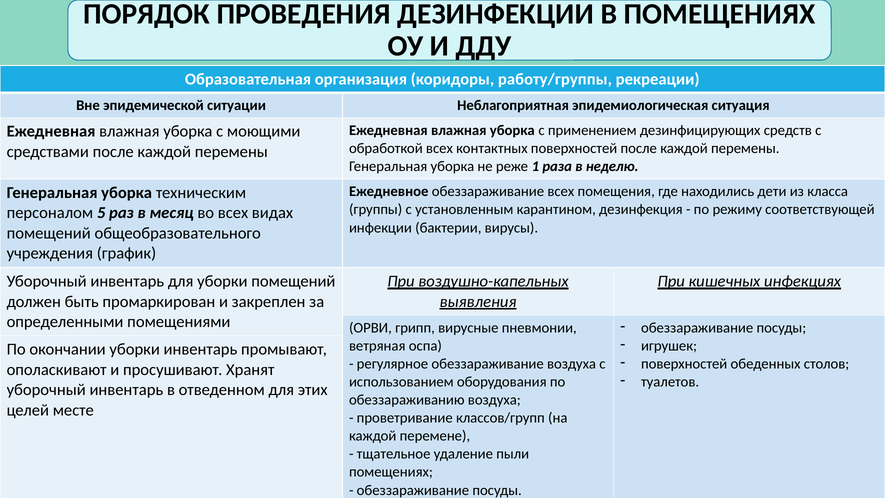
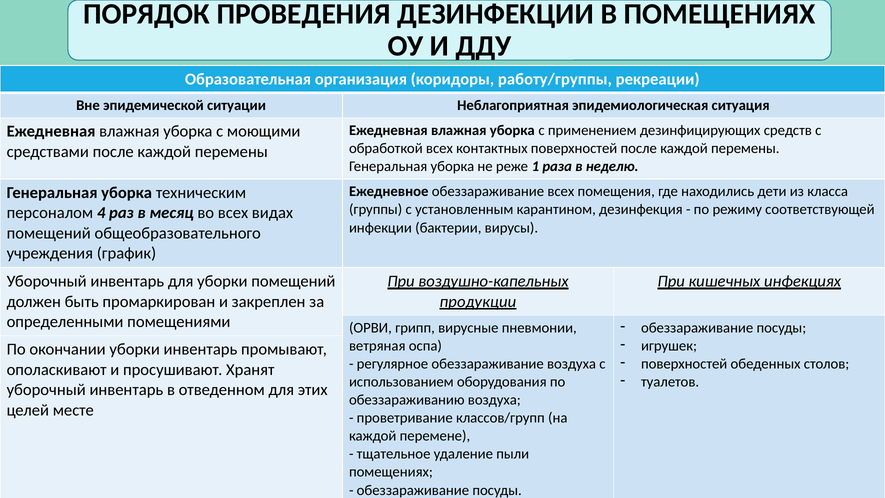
5: 5 -> 4 (101, 213)
выявления: выявления -> продукции (478, 301)
